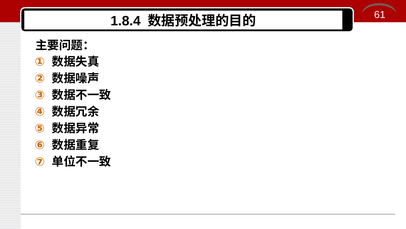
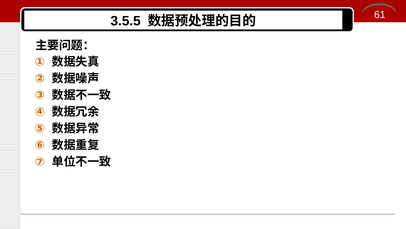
1.8.4: 1.8.4 -> 3.5.5 (126, 21)
